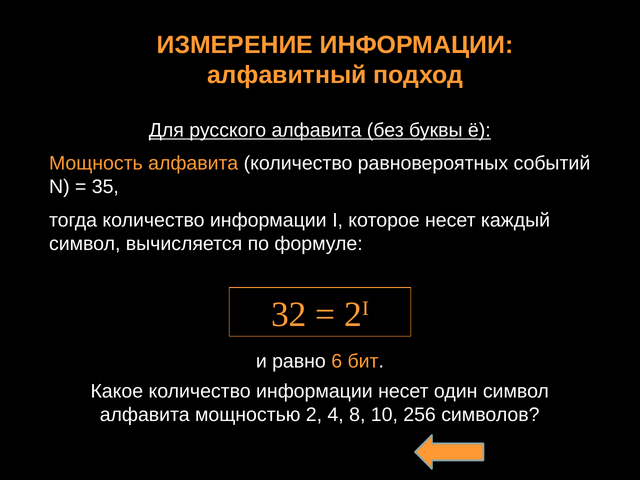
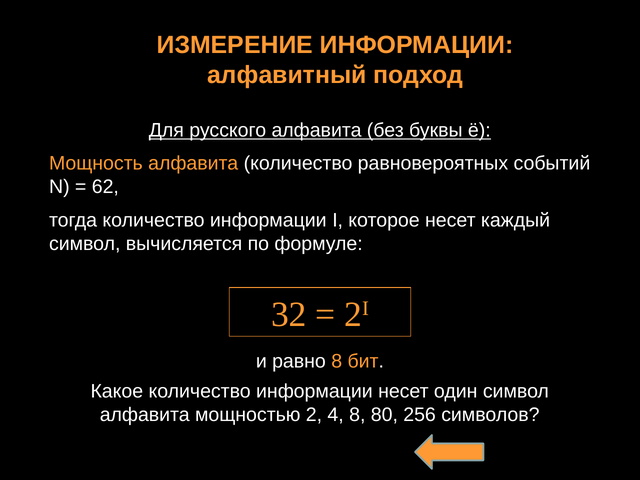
35: 35 -> 62 (105, 187)
равно 6: 6 -> 8 (337, 361)
10: 10 -> 80 (384, 415)
